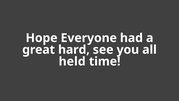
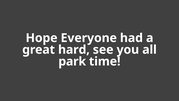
held: held -> park (72, 61)
